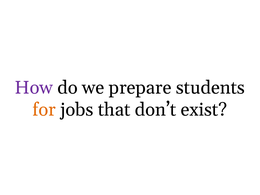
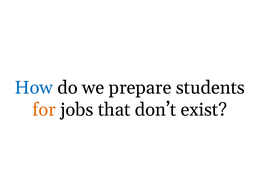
How colour: purple -> blue (34, 88)
